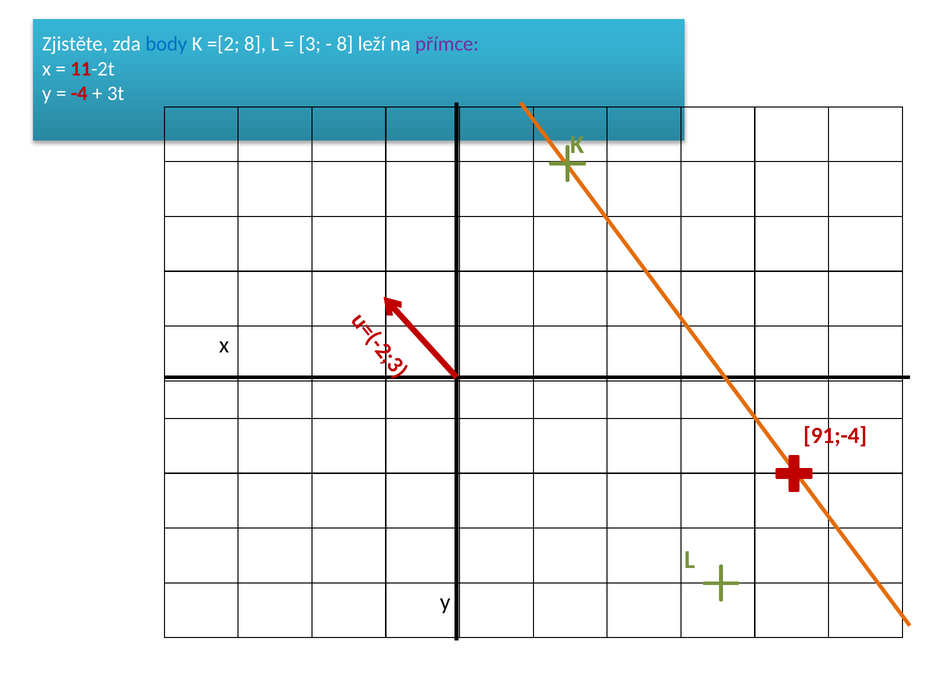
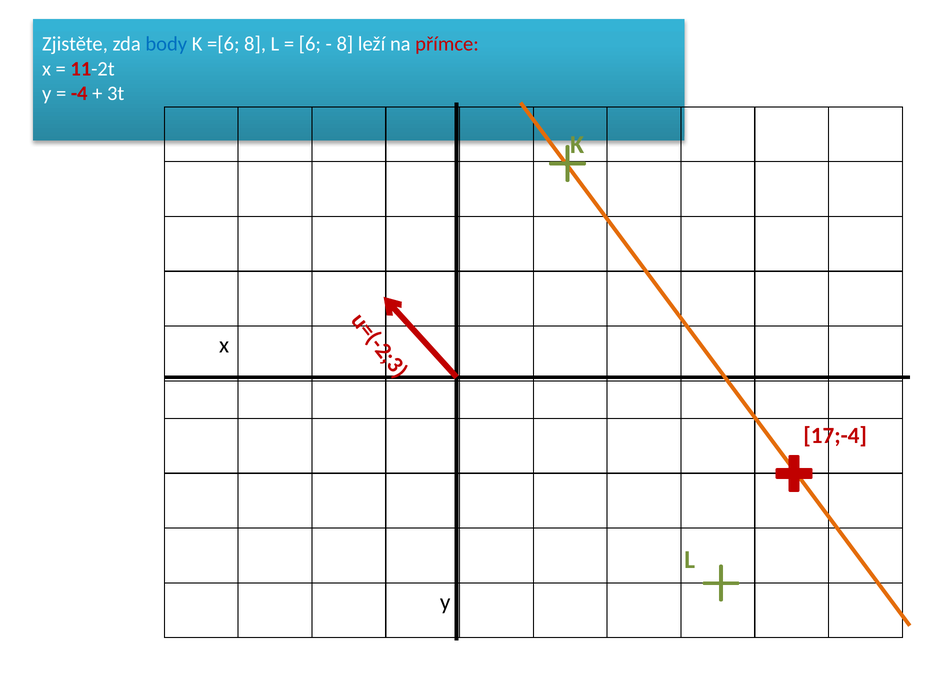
=[2: =[2 -> =[6 (223, 44)
3: 3 -> 6 (310, 44)
přímce colour: purple -> red (447, 44)
91;-4: 91;-4 -> 17;-4 (835, 436)
